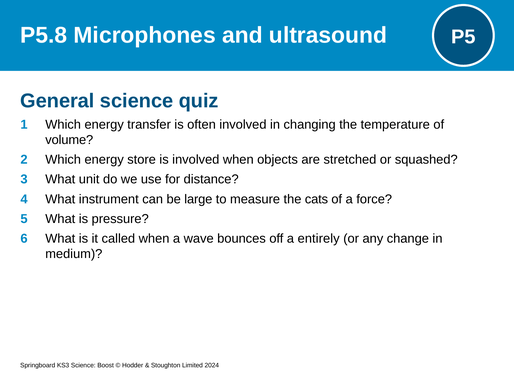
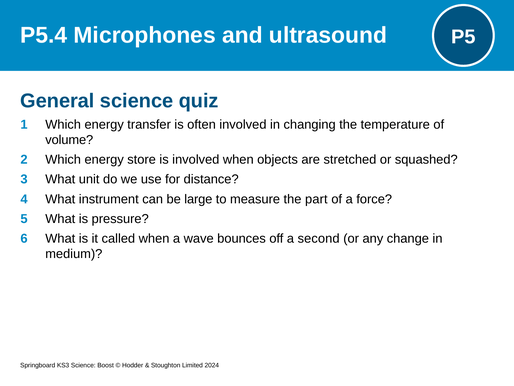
P5.8: P5.8 -> P5.4 (44, 35)
cats: cats -> part (316, 199)
entirely: entirely -> second (319, 238)
